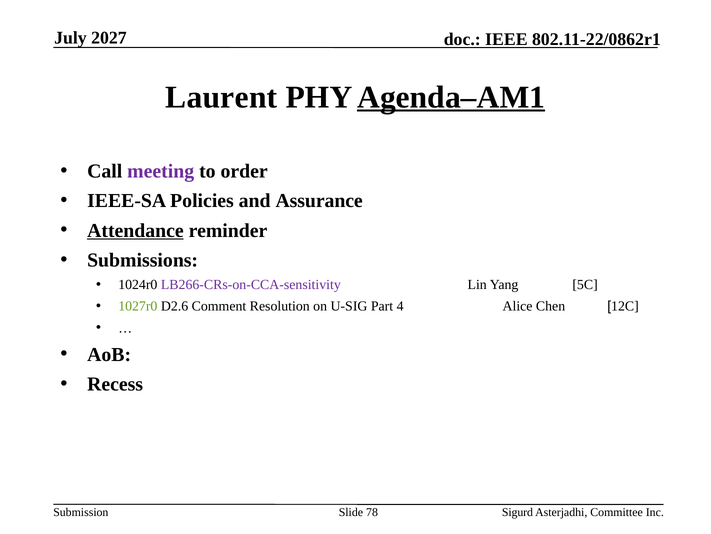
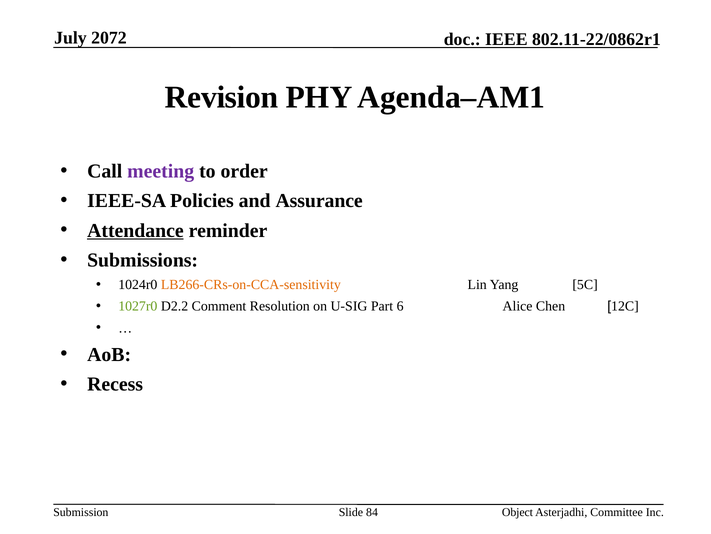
2027: 2027 -> 2072 (109, 38)
Laurent: Laurent -> Revision (222, 97)
Agenda–AM1 underline: present -> none (451, 97)
LB266-CRs-on-CCA-sensitivity colour: purple -> orange (251, 284)
D2.6: D2.6 -> D2.2 (175, 306)
4: 4 -> 6 (400, 306)
78: 78 -> 84 (372, 511)
Sigurd: Sigurd -> Object (517, 511)
